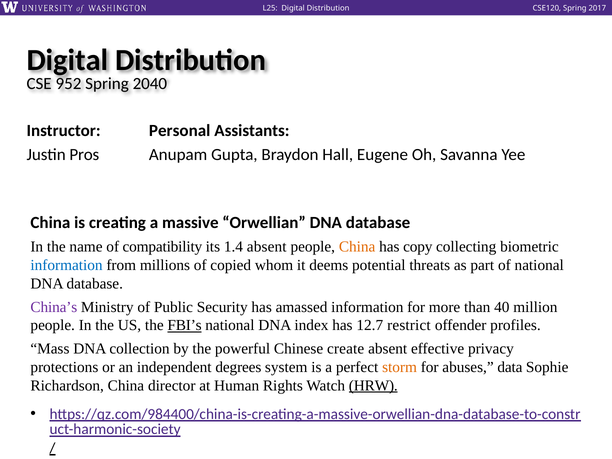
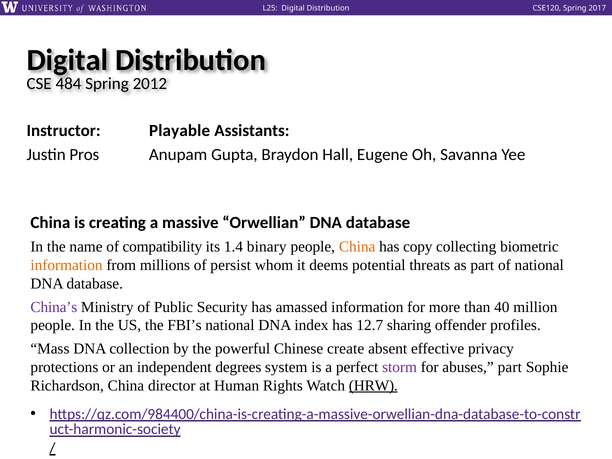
952: 952 -> 484 (68, 84)
2040: 2040 -> 2012 (150, 84)
Personal: Personal -> Playable (180, 131)
1.4 absent: absent -> binary (267, 247)
information colour: blue -> orange (67, 265)
copied: copied -> persist (231, 265)
FBI’s underline: present -> none (185, 325)
restrict: restrict -> sharing (409, 325)
storm colour: orange -> purple (400, 367)
abuses data: data -> part (510, 367)
